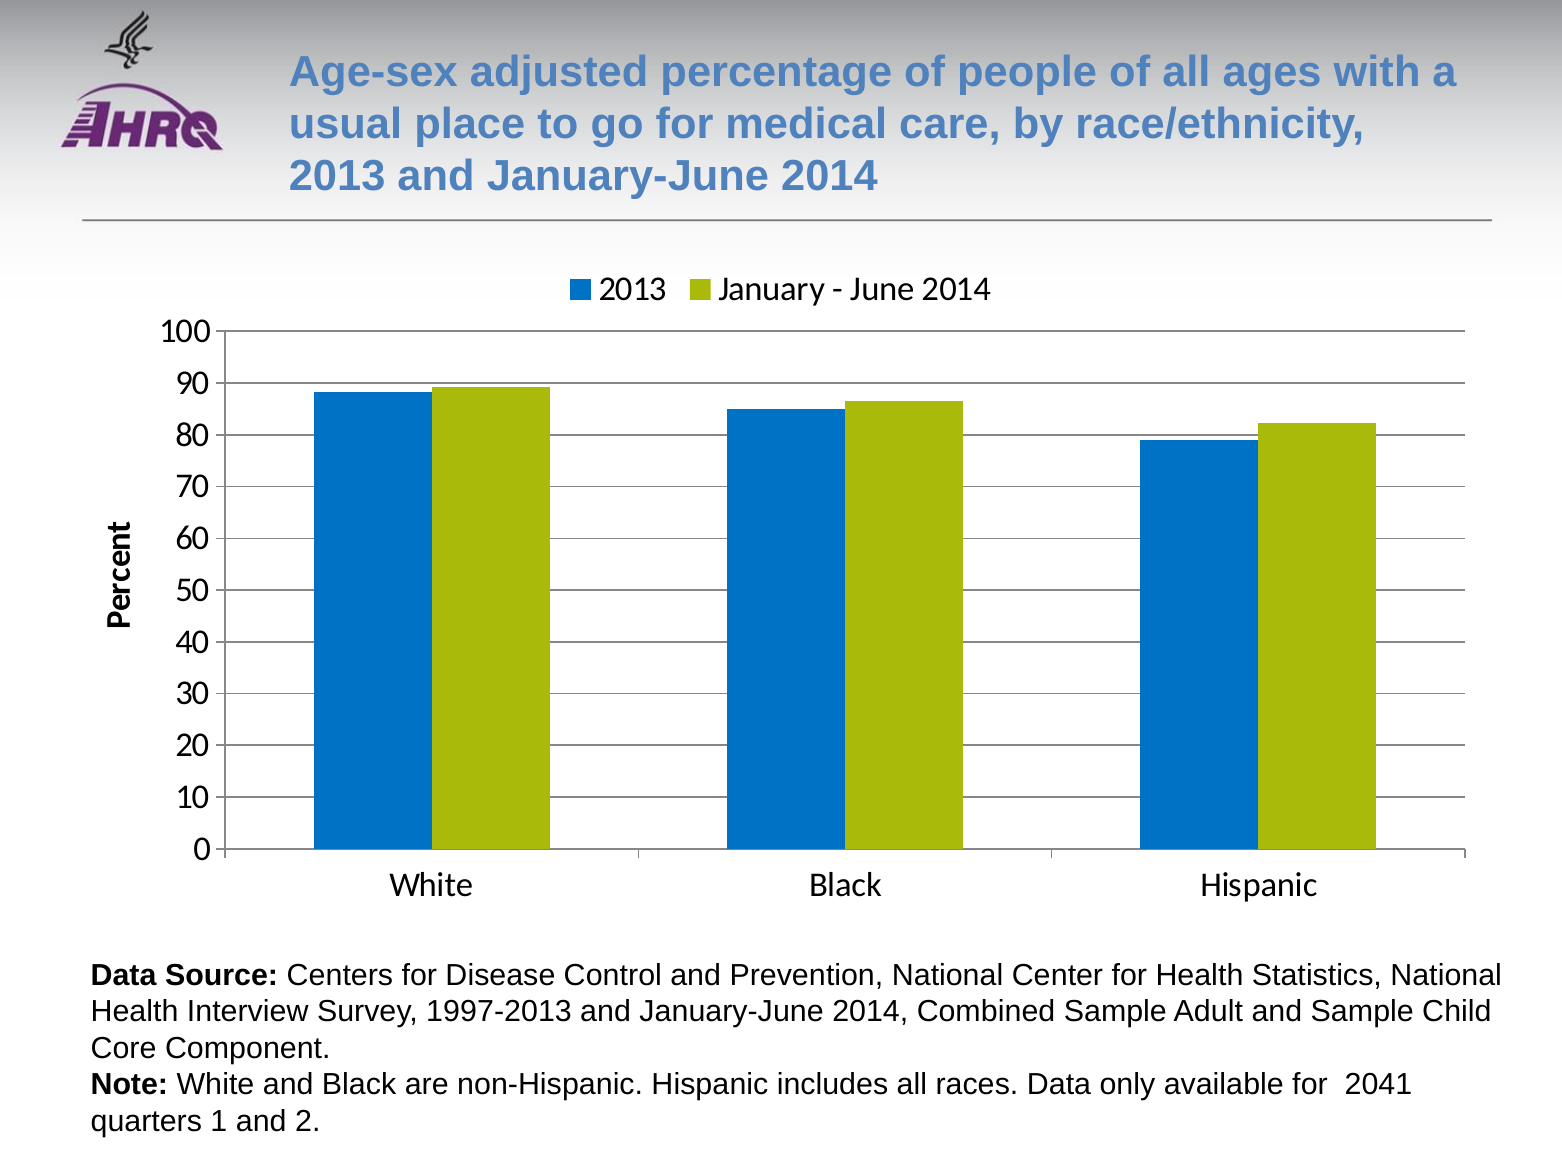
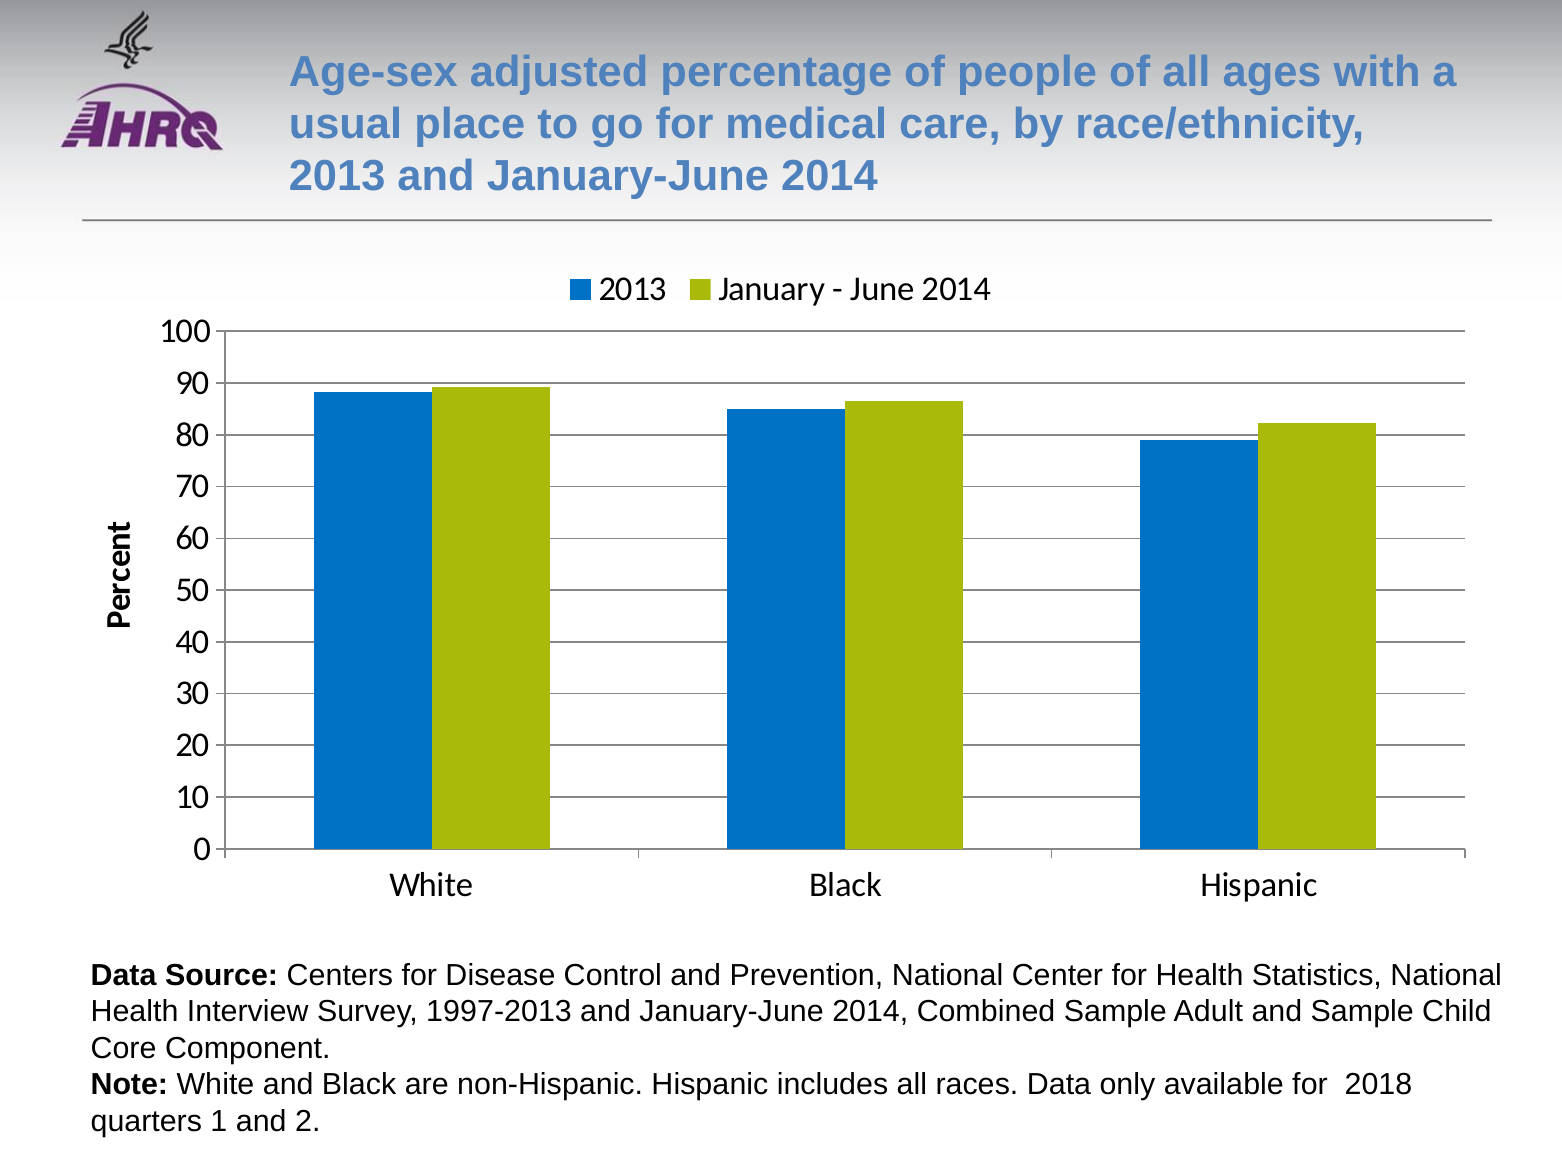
2041: 2041 -> 2018 (1378, 1084)
